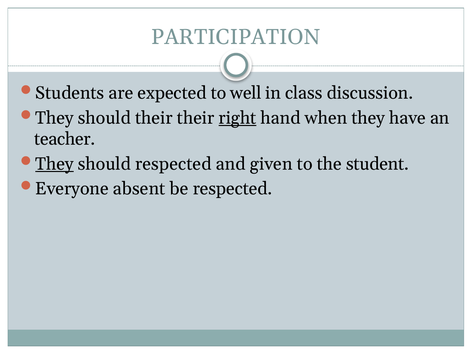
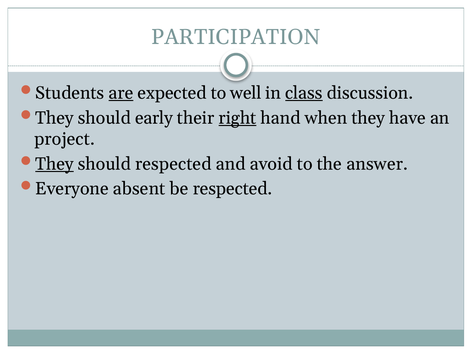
are underline: none -> present (121, 93)
class underline: none -> present (304, 93)
should their: their -> early (154, 118)
teacher: teacher -> project (65, 139)
given: given -> avoid (271, 164)
student: student -> answer (377, 164)
